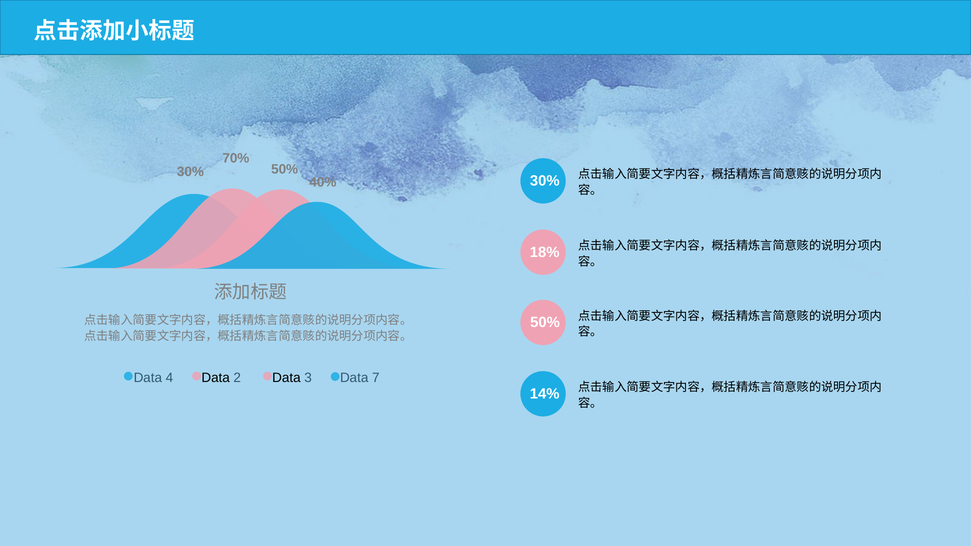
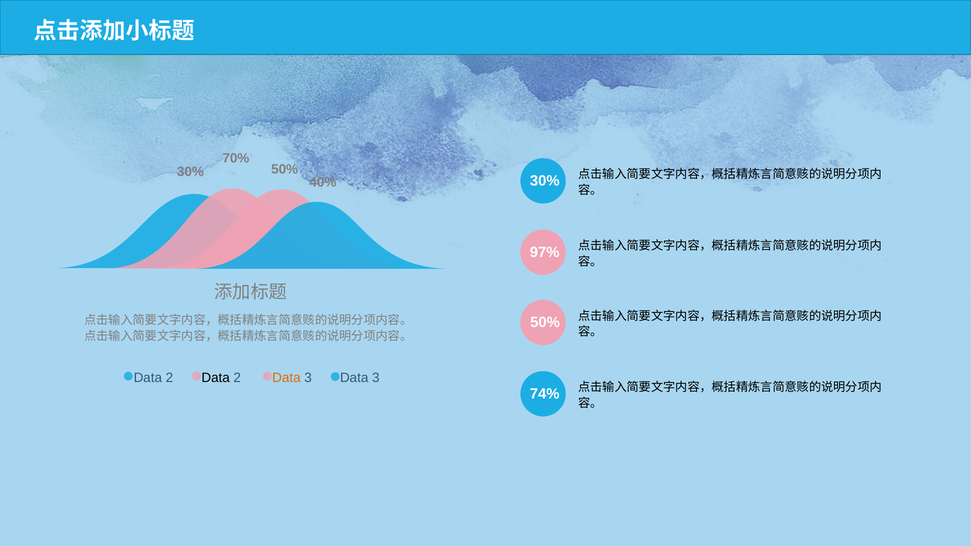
18%: 18% -> 97% (545, 252)
4: 4 -> 2 (169, 378)
Data colour: black -> orange (286, 378)
3 Data 7: 7 -> 3 (376, 378)
14%: 14% -> 74% (545, 394)
